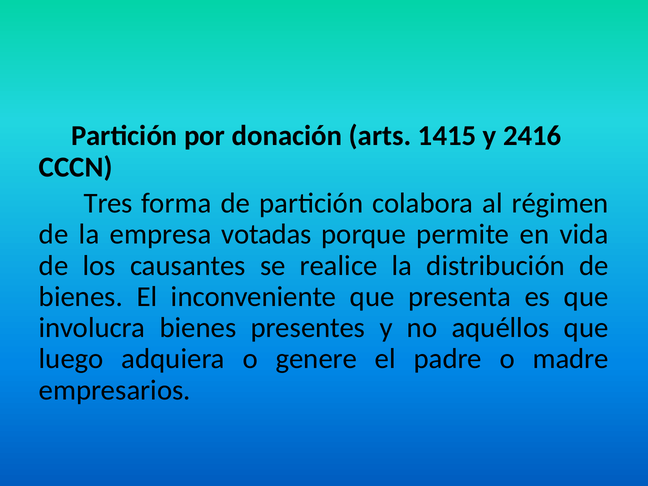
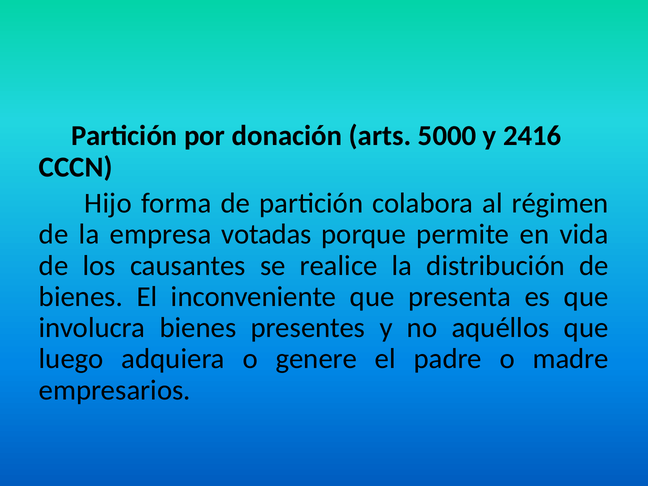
1415: 1415 -> 5000 (447, 136)
Tres: Tres -> Hijo (108, 203)
